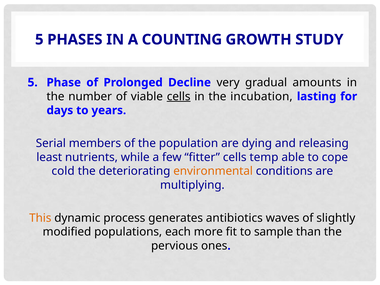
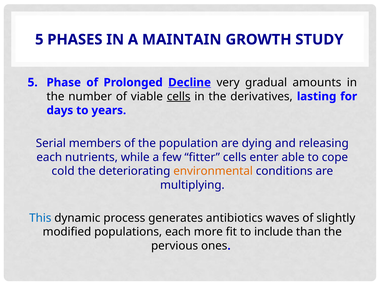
COUNTING: COUNTING -> MAINTAIN (182, 40)
Decline underline: none -> present (190, 83)
incubation: incubation -> derivatives (262, 96)
least: least -> each (49, 157)
temp: temp -> enter (264, 157)
This colour: orange -> blue (40, 218)
sample: sample -> include (274, 232)
